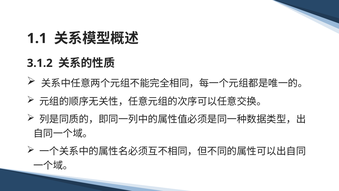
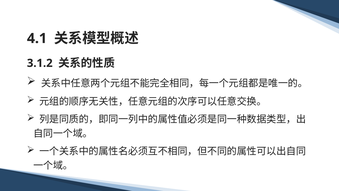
1.1: 1.1 -> 4.1 (37, 38)
